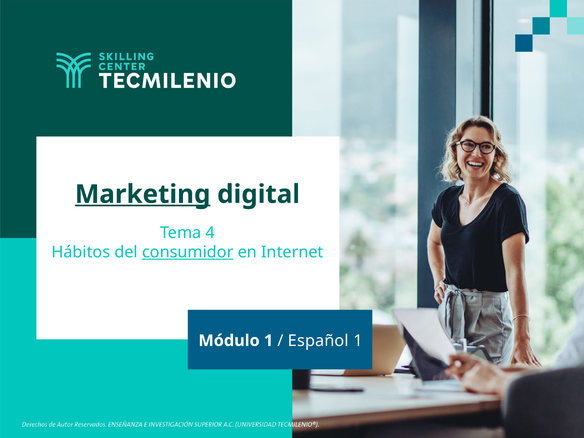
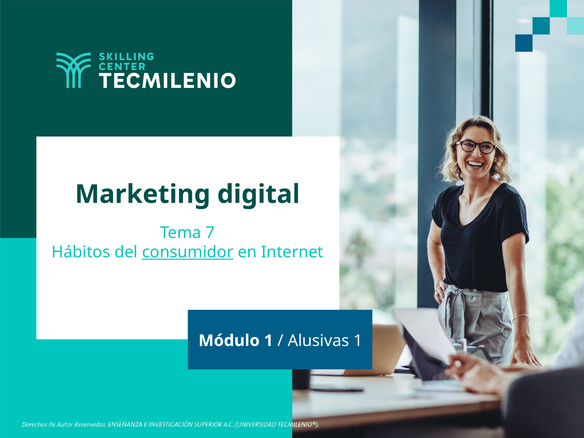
Marketing underline: present -> none (143, 194)
4: 4 -> 7 (210, 233)
Español: Español -> Alusivas (318, 341)
